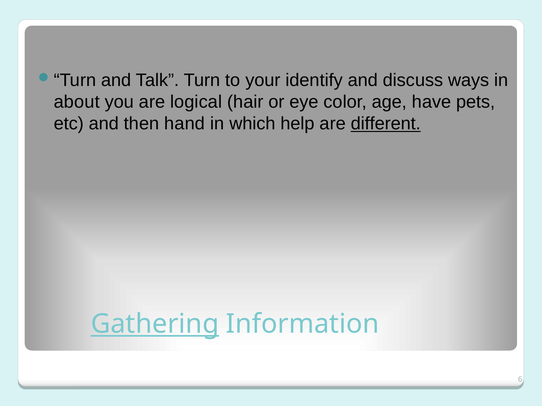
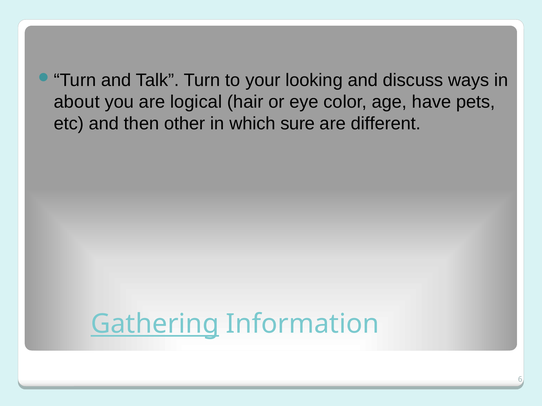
identify: identify -> looking (314, 80)
hand: hand -> other (185, 124)
help: help -> sure (298, 124)
different underline: present -> none (386, 124)
